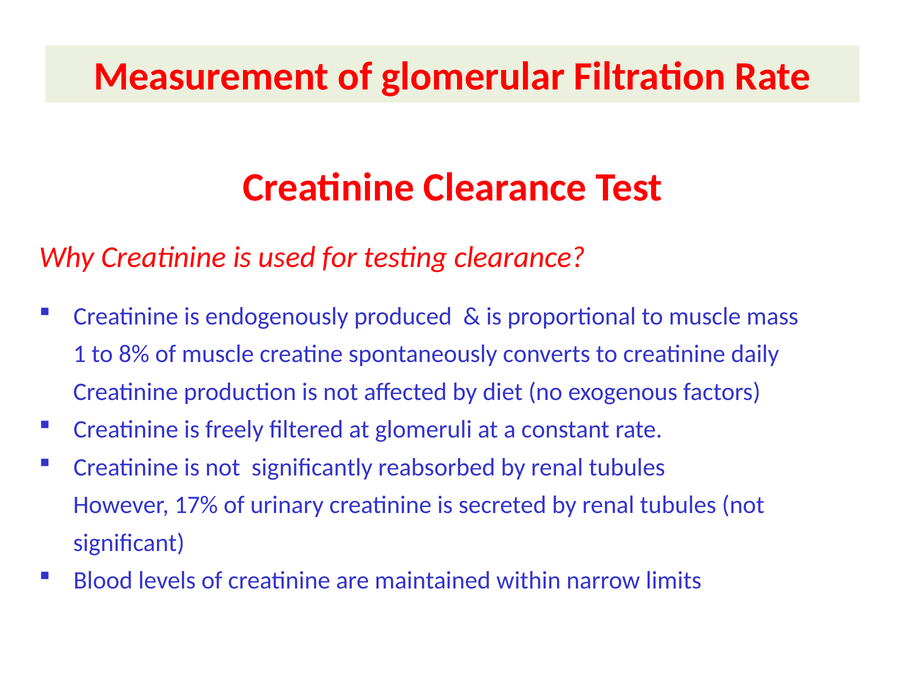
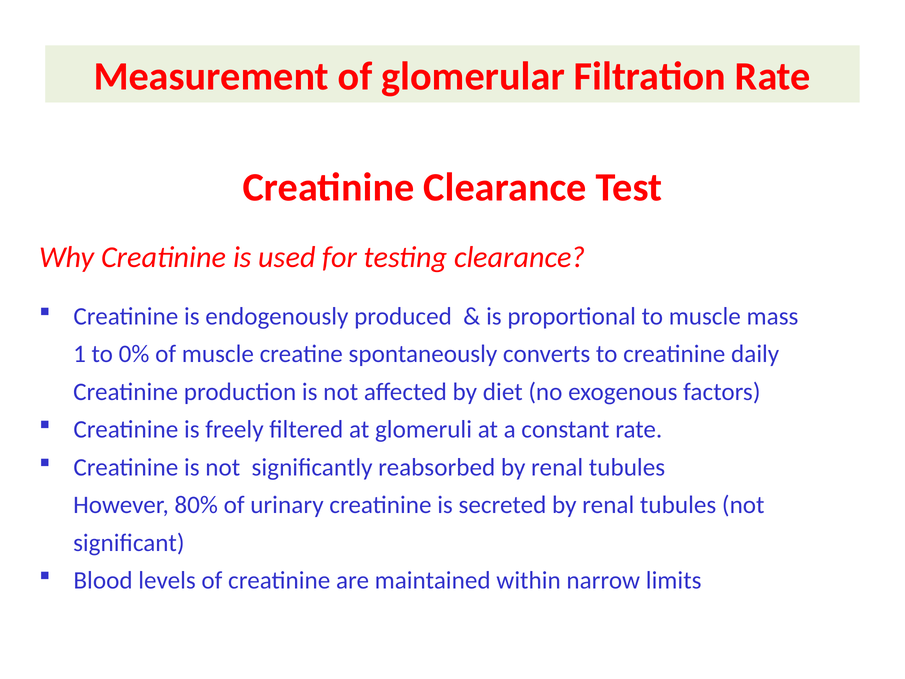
8%: 8% -> 0% (134, 354)
17%: 17% -> 80% (196, 505)
